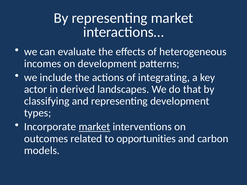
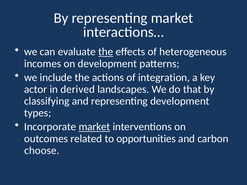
the underline: none -> present (106, 52)
integrating: integrating -> integration (164, 78)
models: models -> choose (42, 151)
